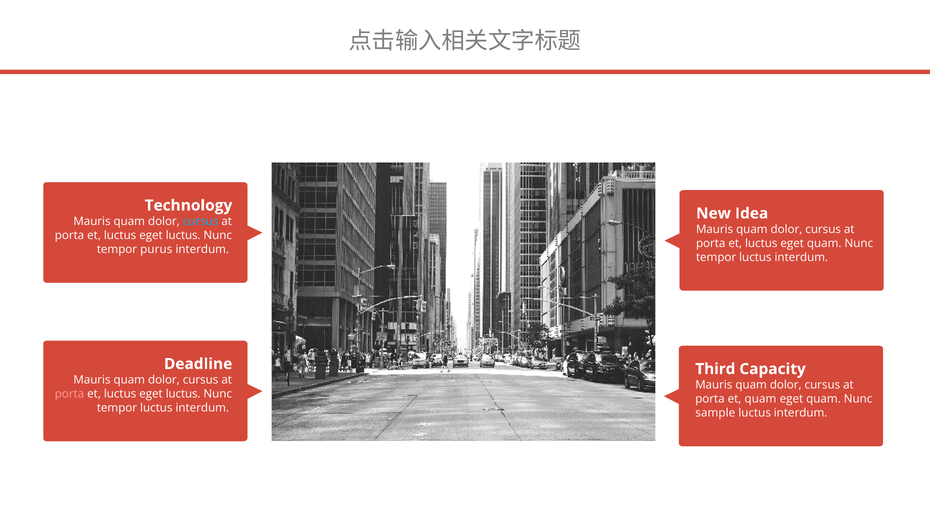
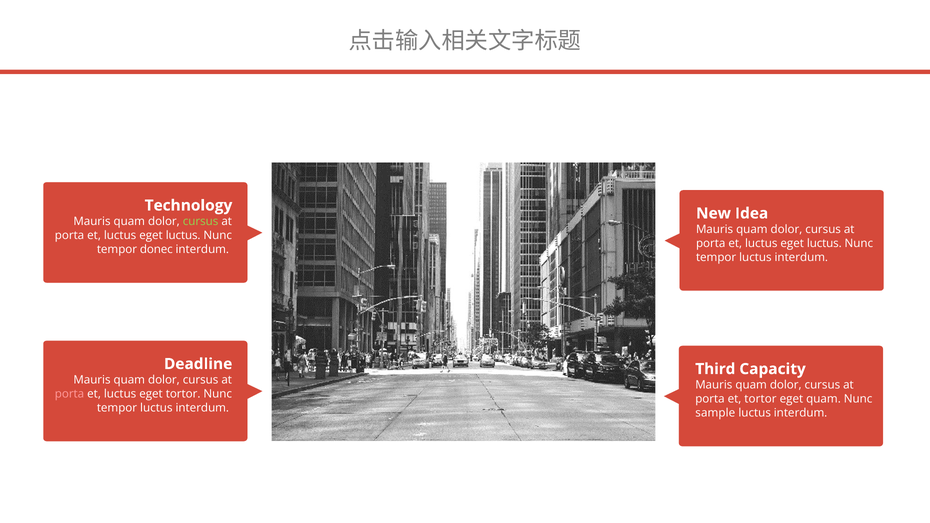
cursus colour: light blue -> light green (201, 222)
quam: quam -> luctus (824, 243)
purus: purus -> donec (156, 249)
luctus: luctus -> tortor (183, 394)
et quam: quam -> tortor (760, 399)
